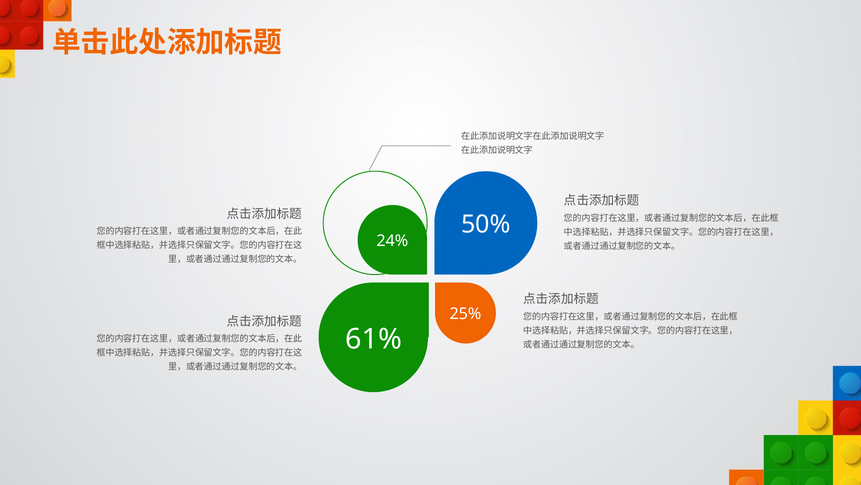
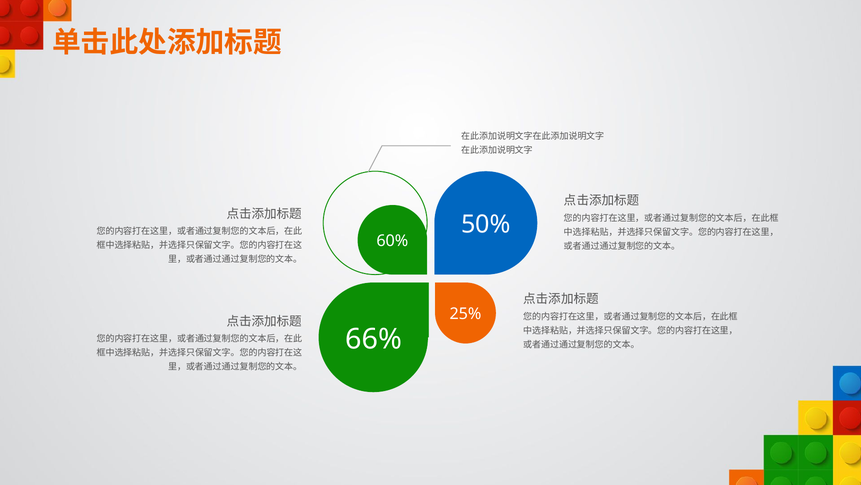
24%: 24% -> 60% (392, 241)
61%: 61% -> 66% (374, 339)
